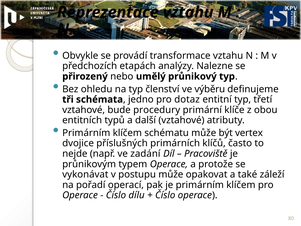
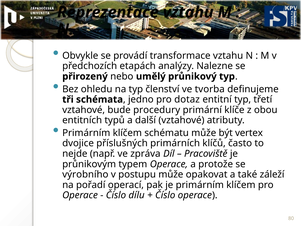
výběru: výběru -> tvorba (210, 89)
zadání: zadání -> zpráva (145, 154)
vykonávat: vykonávat -> výrobního (85, 174)
